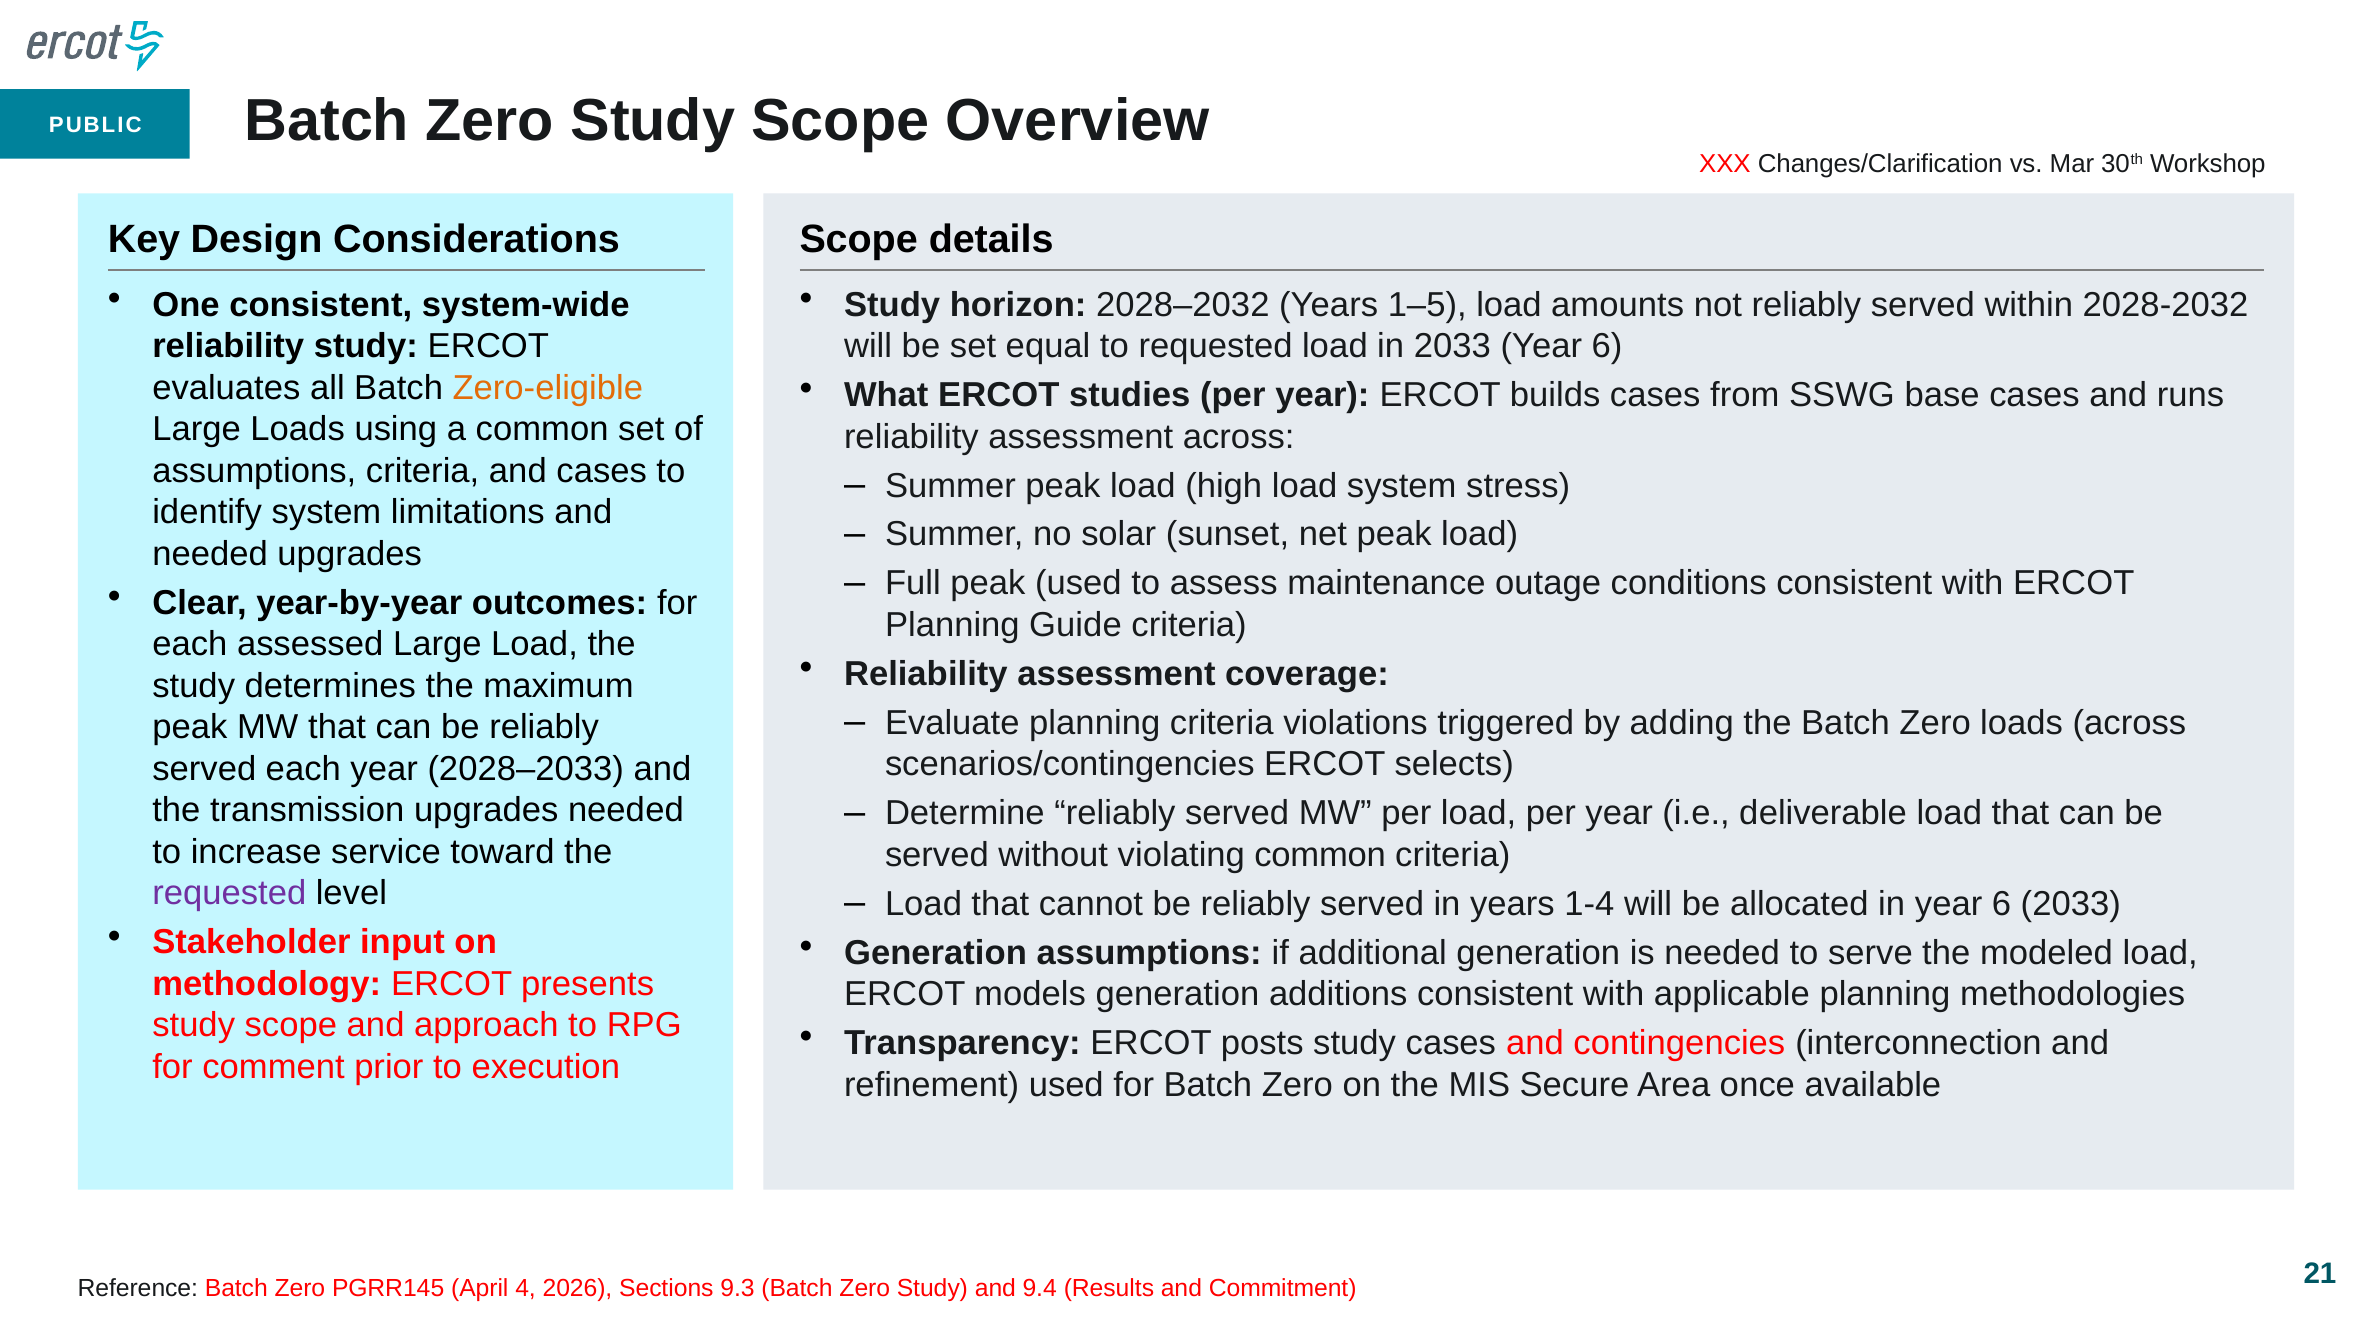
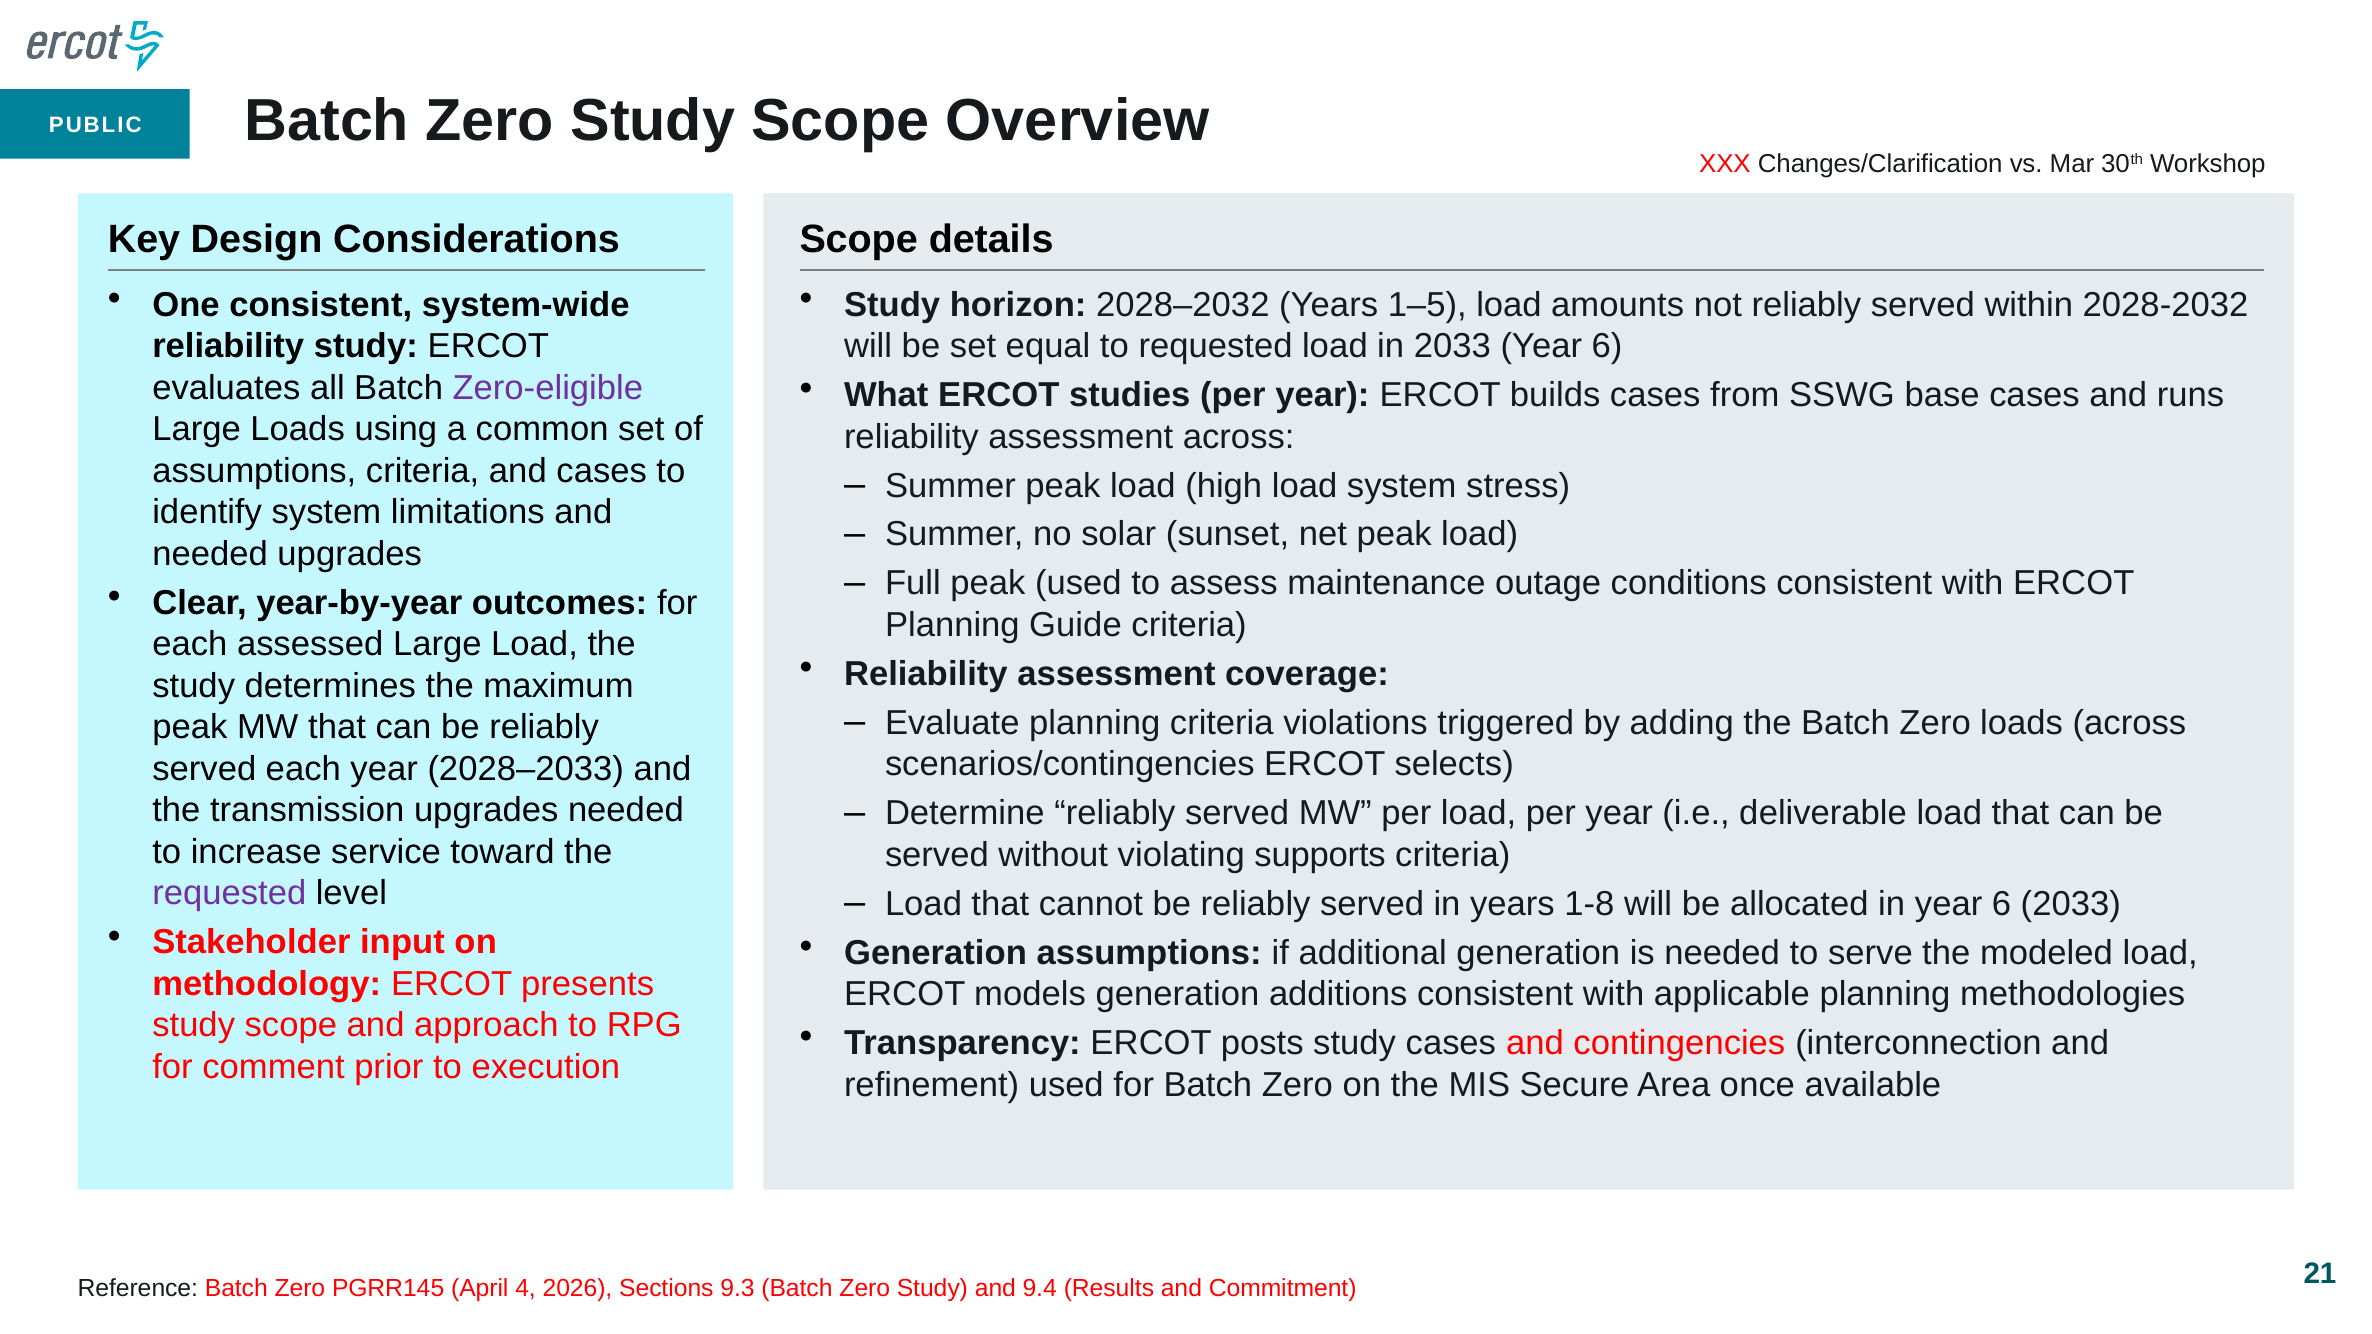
Zero-eligible colour: orange -> purple (548, 388)
violating common: common -> supports (1320, 855)
1-4: 1-4 -> 1-8 (1589, 904)
